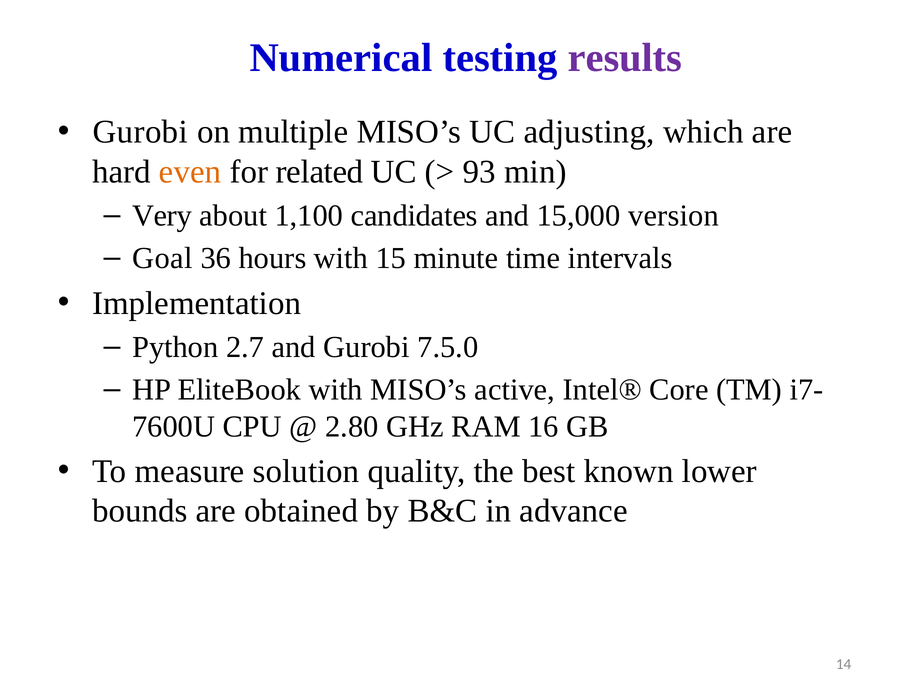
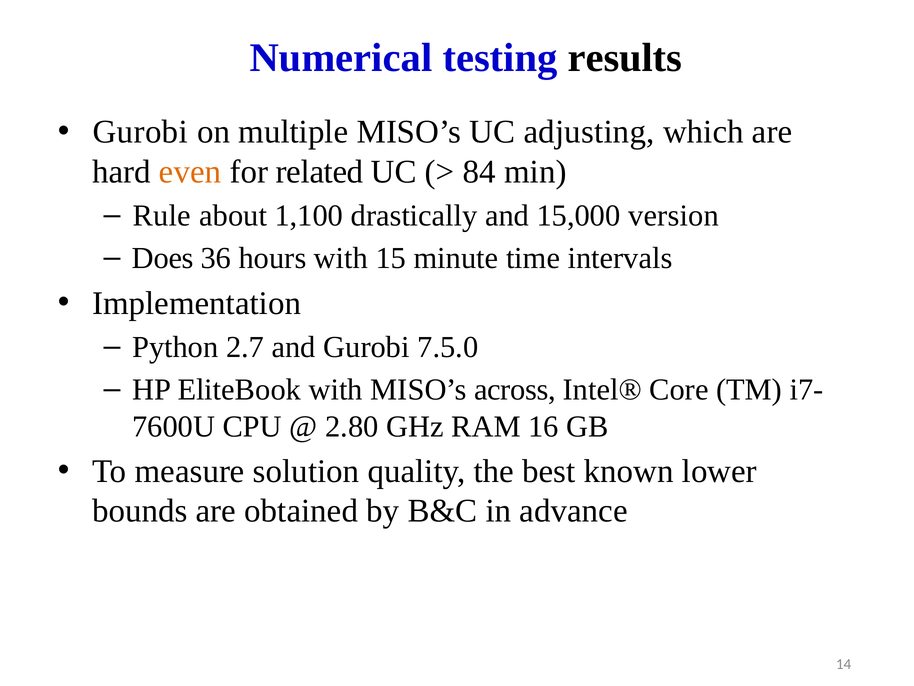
results colour: purple -> black (625, 58)
93: 93 -> 84 (479, 172)
Very: Very -> Rule (162, 216)
candidates: candidates -> drastically (414, 216)
Goal: Goal -> Does (163, 258)
active: active -> across (515, 390)
